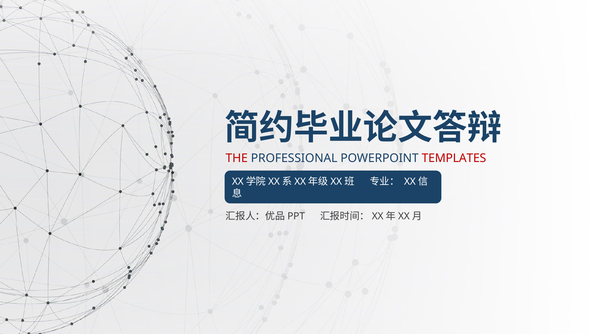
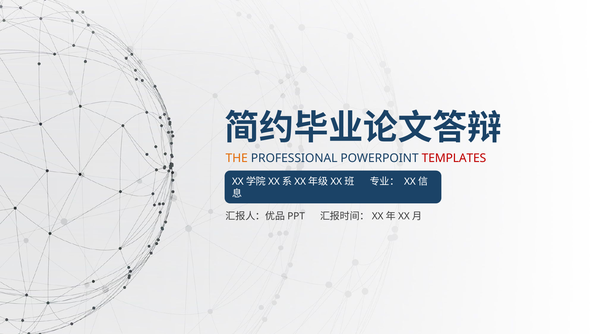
THE colour: red -> orange (237, 158)
